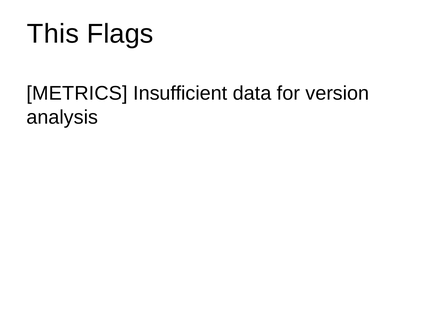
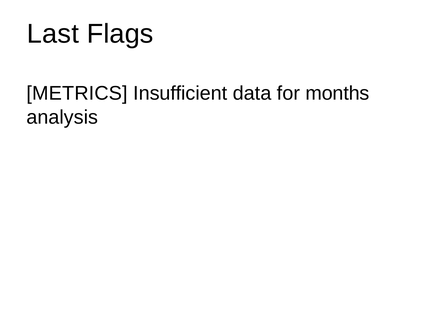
This: This -> Last (53, 34)
version: version -> months (337, 93)
